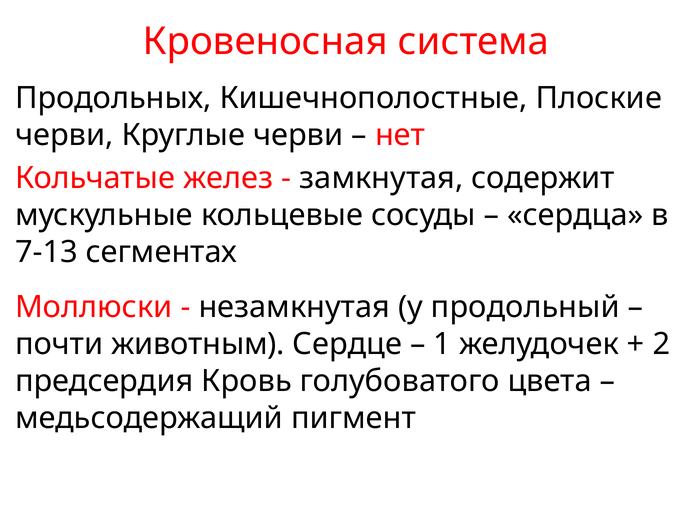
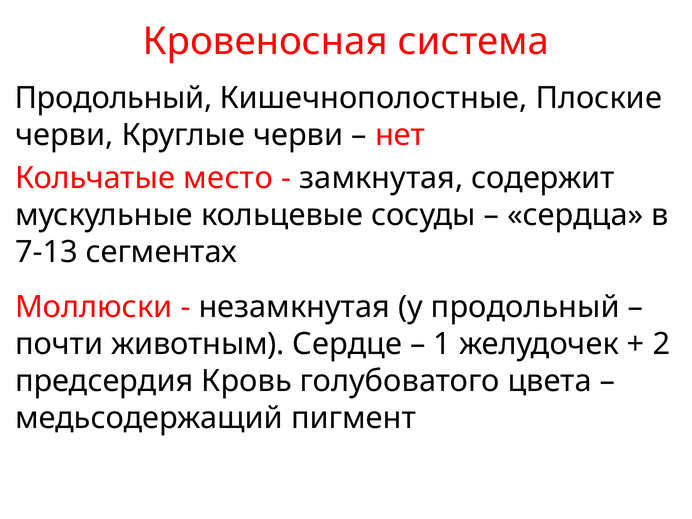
Продольных: Продольных -> Продольный (113, 98)
желез: желез -> место (228, 178)
